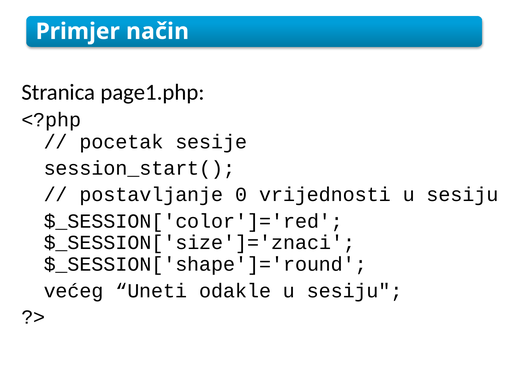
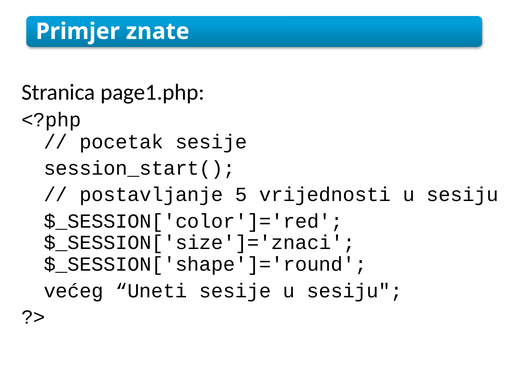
način: način -> znate (158, 31)
0: 0 -> 5 (241, 194)
Uneti odakle: odakle -> sesije (235, 290)
